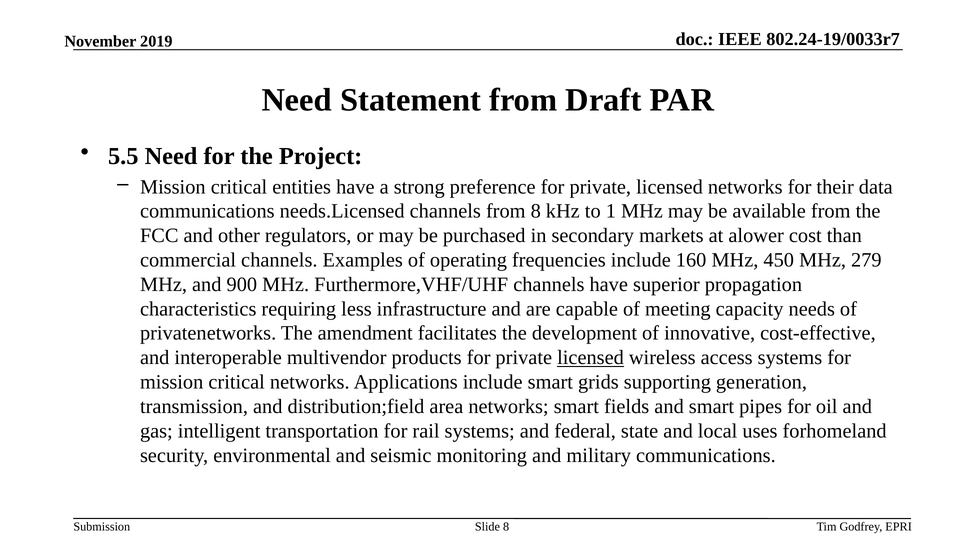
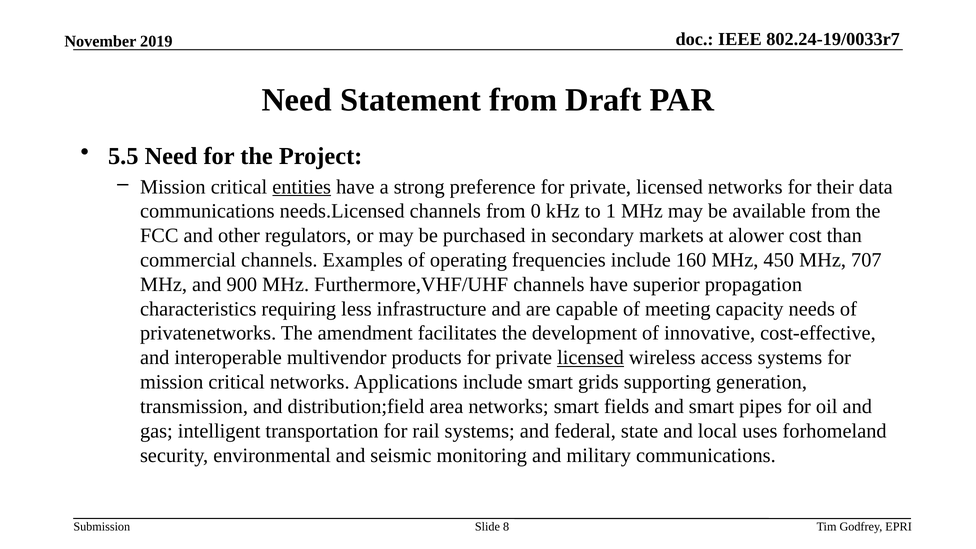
entities underline: none -> present (302, 187)
from 8: 8 -> 0 (536, 211)
279: 279 -> 707 (866, 260)
